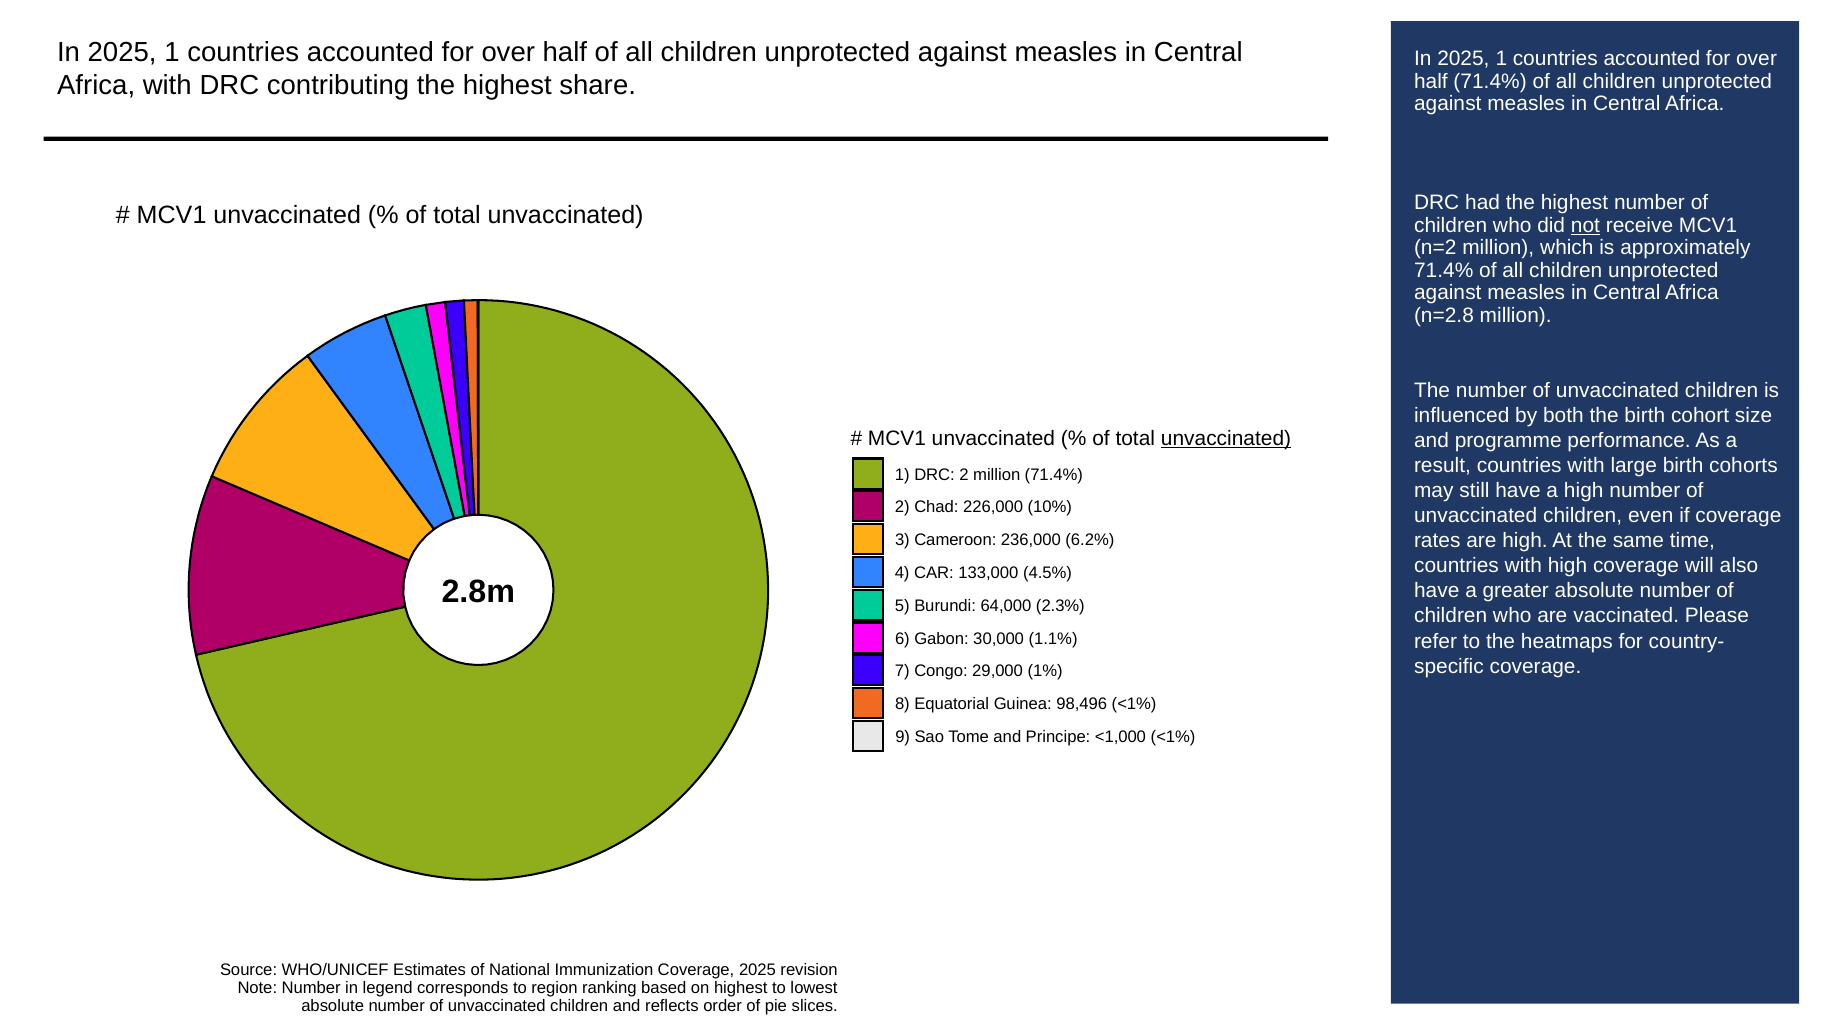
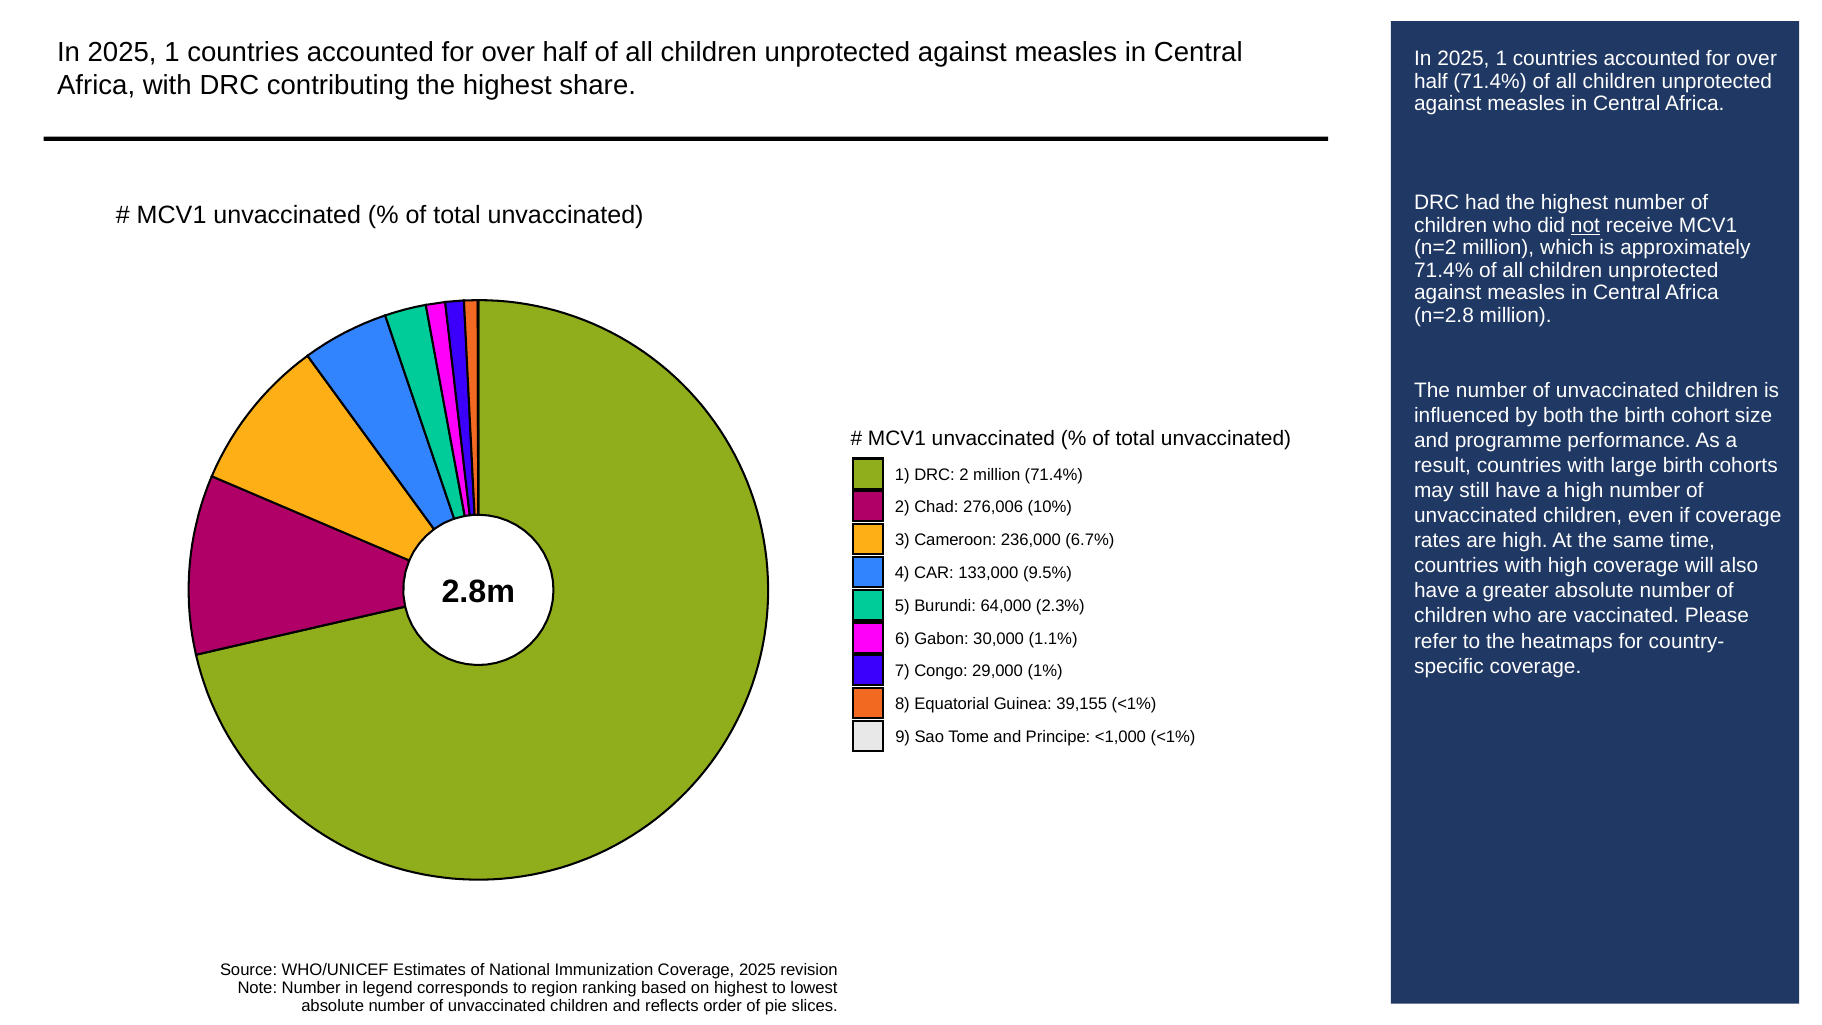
unvaccinated underline: present -> none (1226, 438)
226,000: 226,000 -> 276,006 (993, 507)
6.2%: 6.2% -> 6.7% (1090, 540)
4.5%: 4.5% -> 9.5% (1047, 573)
98,496: 98,496 -> 39,155 (1082, 704)
